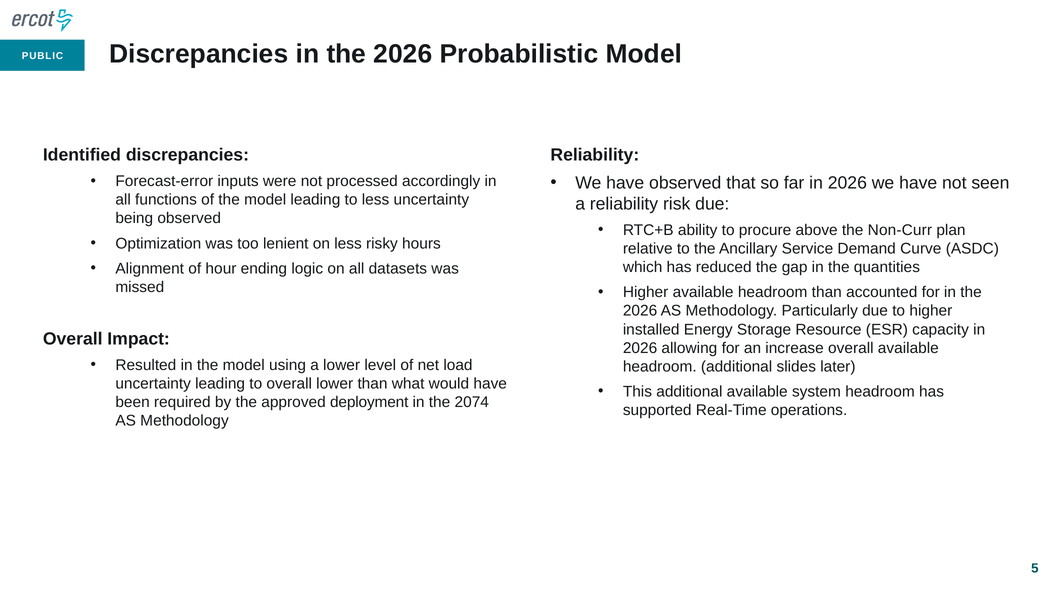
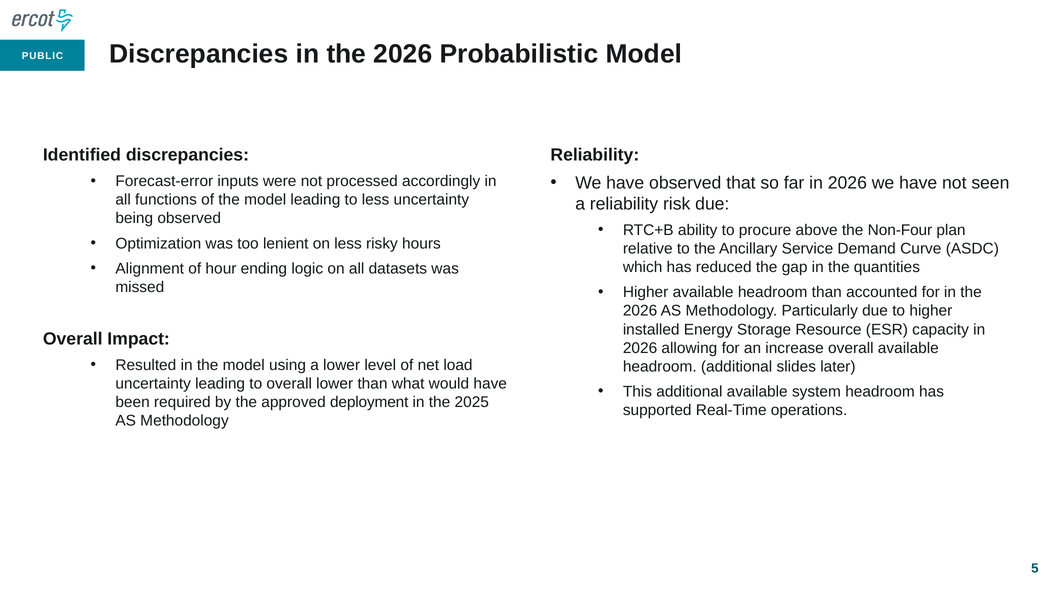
Non-Curr: Non-Curr -> Non-Four (900, 230)
2074: 2074 -> 2025 (472, 402)
